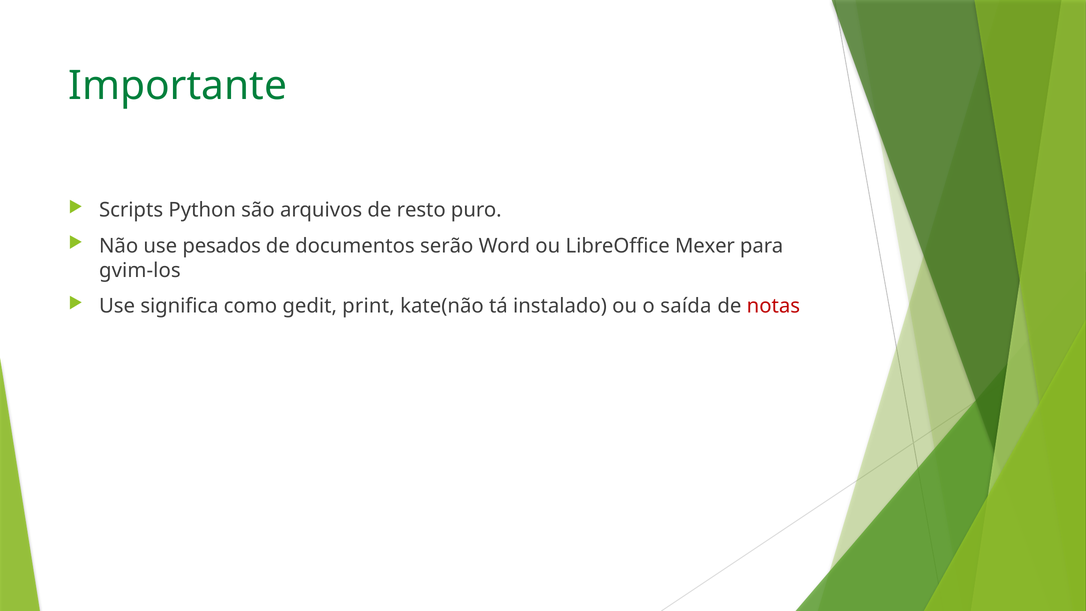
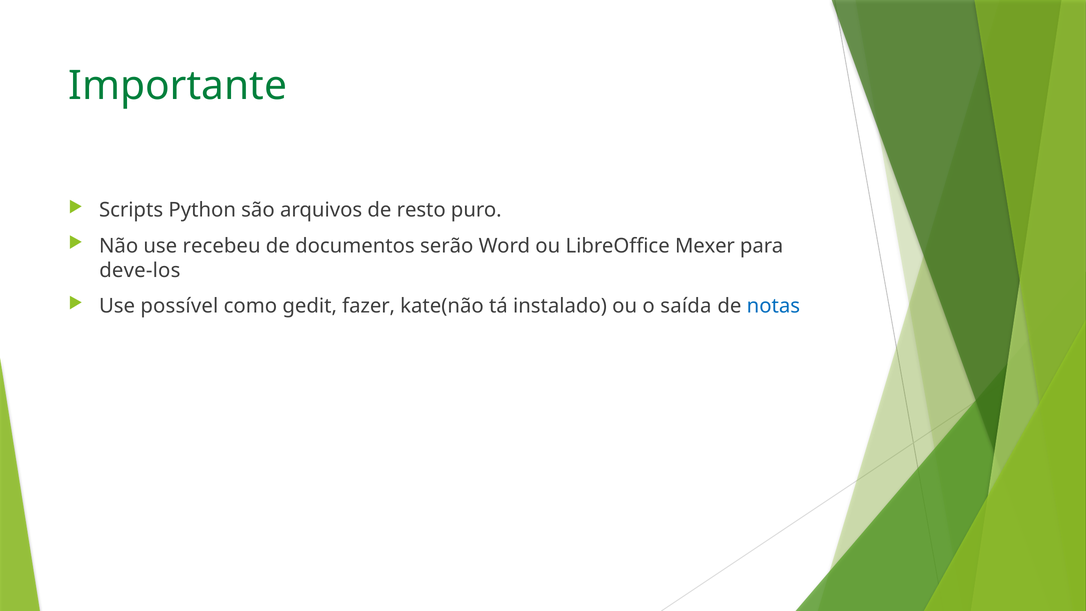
pesados: pesados -> recebeu (222, 246)
gvim-los: gvim-los -> deve-los (140, 270)
significa: significa -> possível (179, 306)
print: print -> fazer (369, 306)
notas colour: red -> blue (773, 306)
